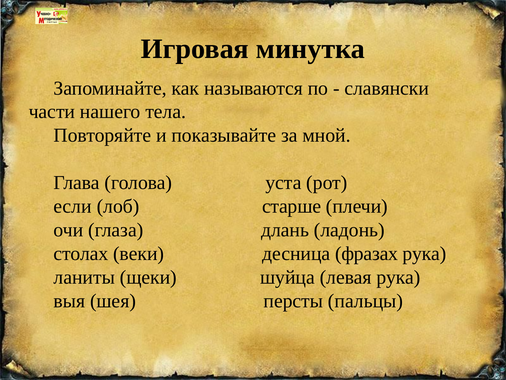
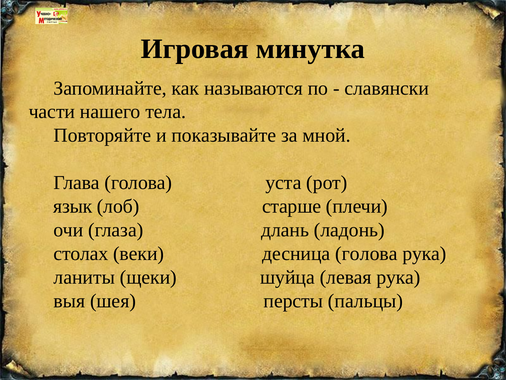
если: если -> язык (73, 206)
десница фразах: фразах -> голова (366, 253)
